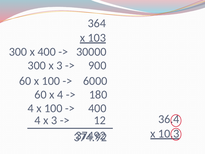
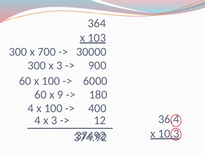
x 400: 400 -> 700 (47, 52)
x 4: 4 -> 9 (60, 94)
